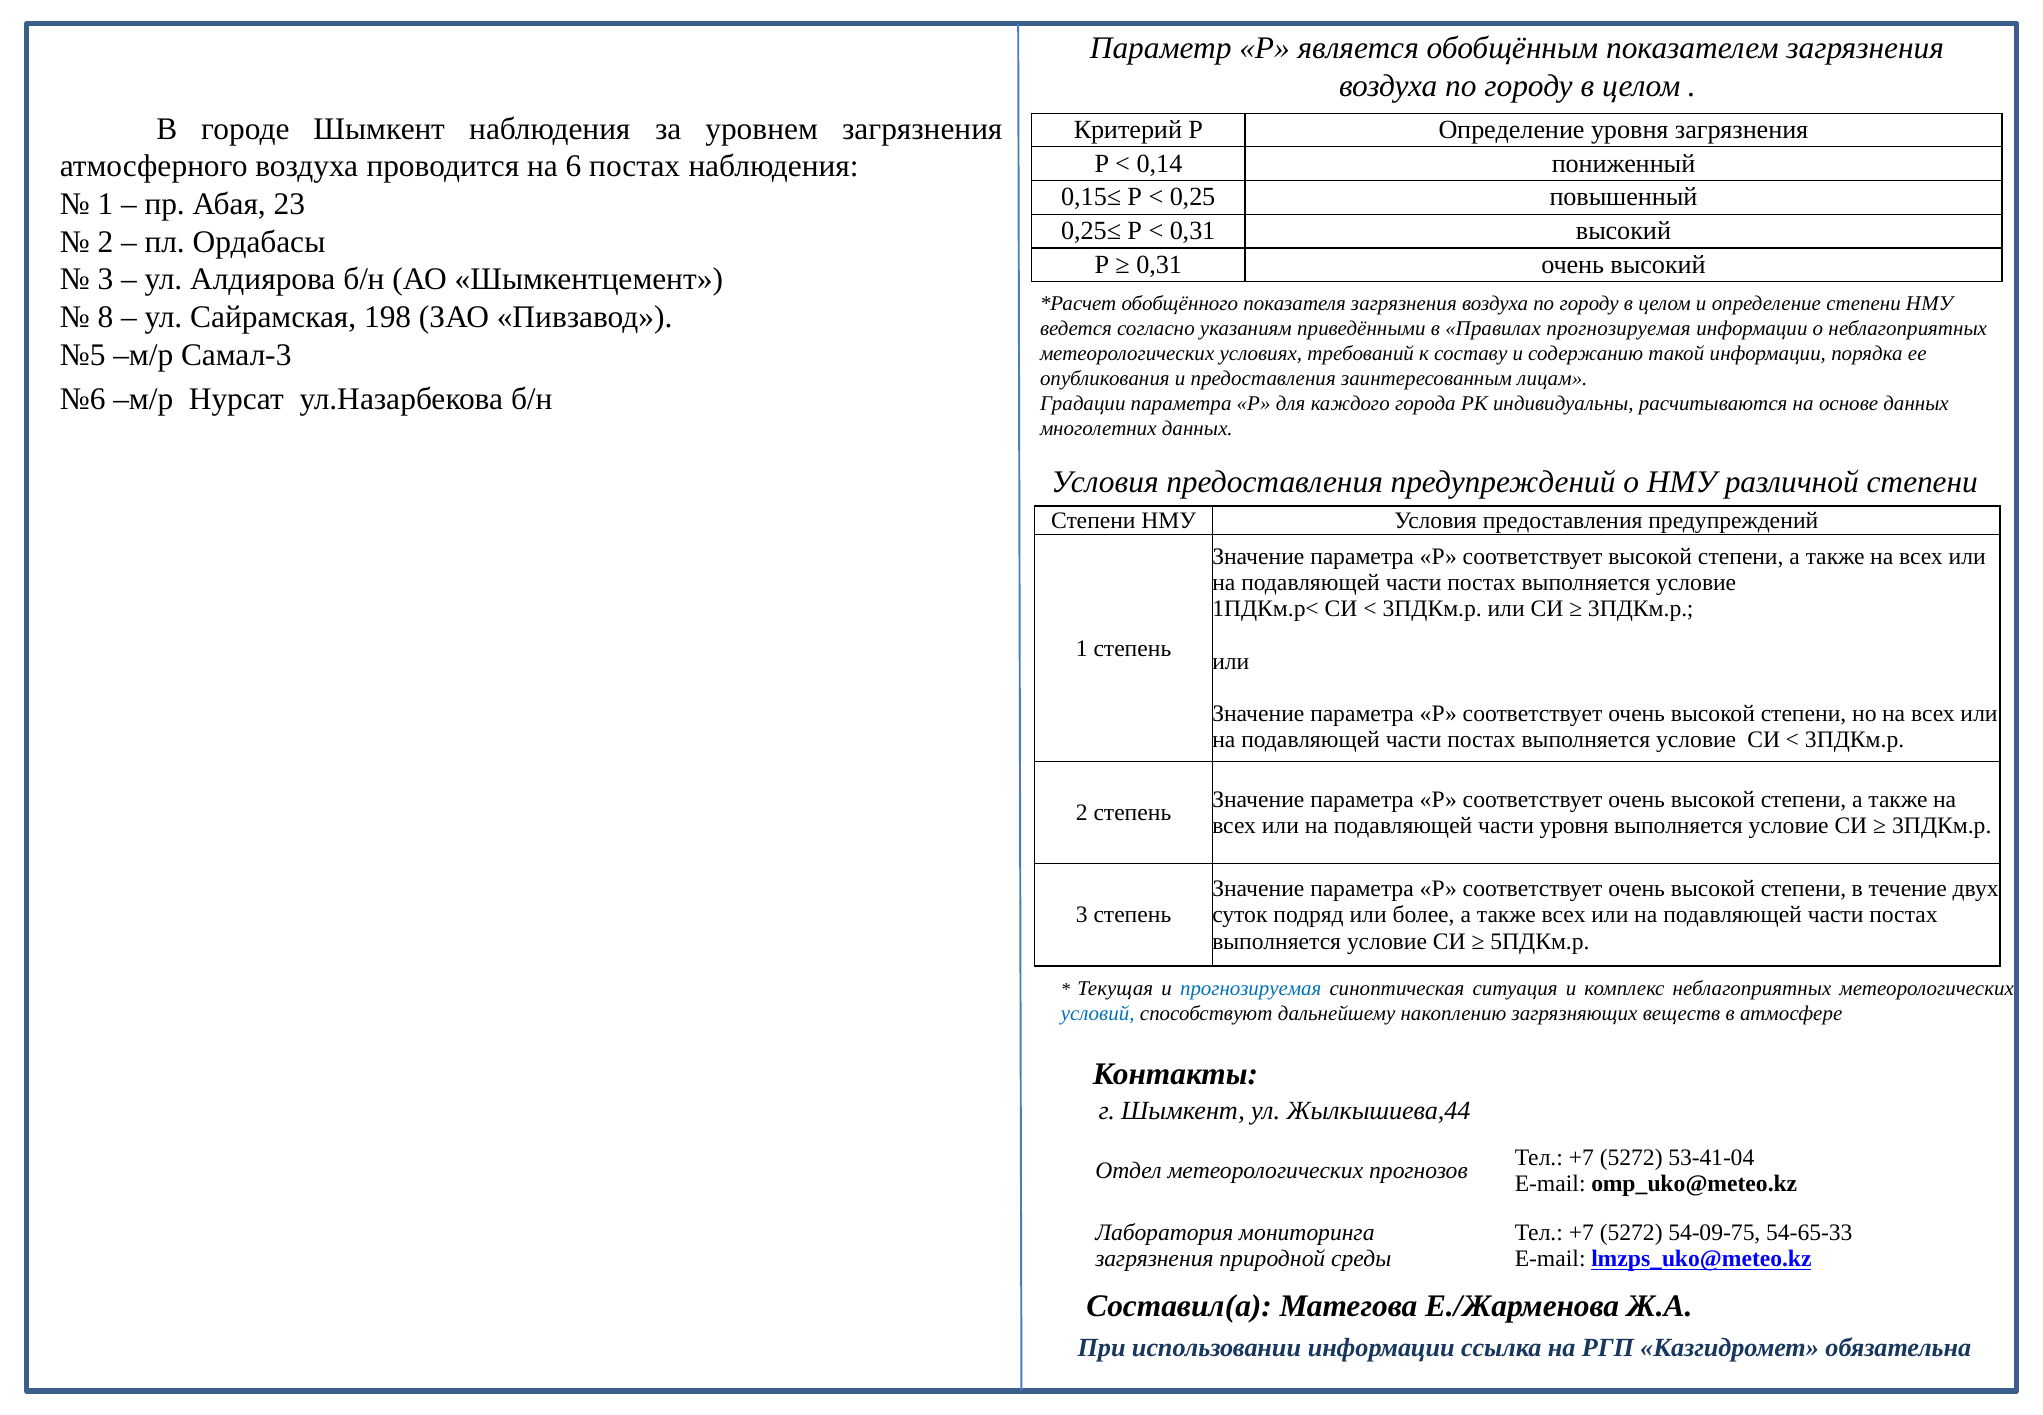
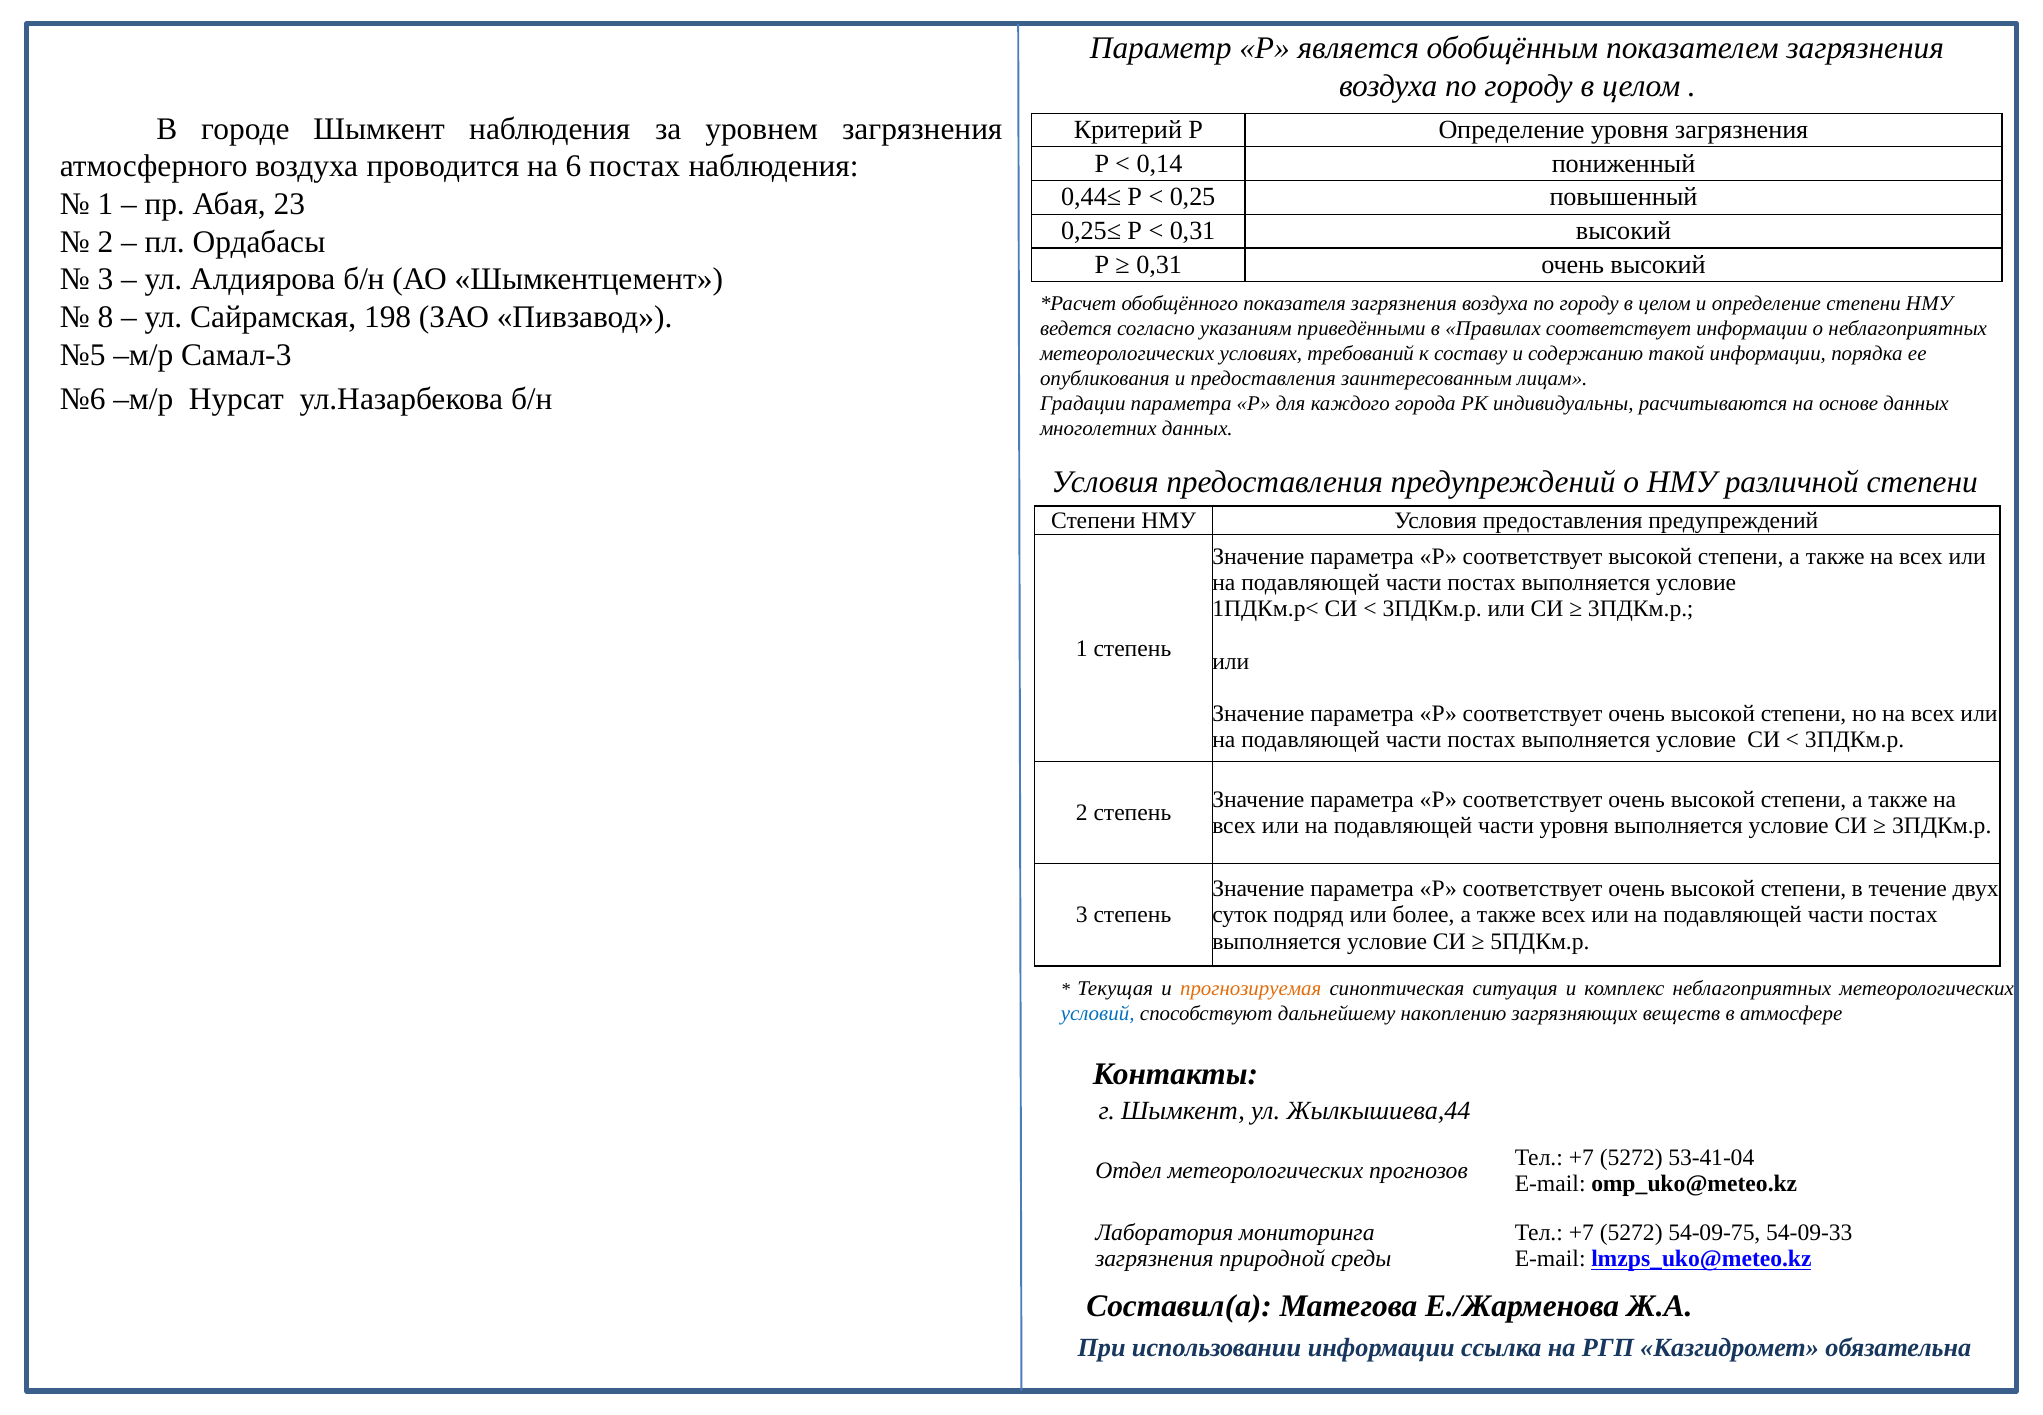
0,15≤: 0,15≤ -> 0,44≤ (1091, 197)
Правилах прогнозируемая: прогнозируемая -> соответствует (1619, 328)
прогнозируемая colour: blue -> orange (1251, 988)
54-65-33: 54-65-33 -> 54-09-33 (1809, 1232)
